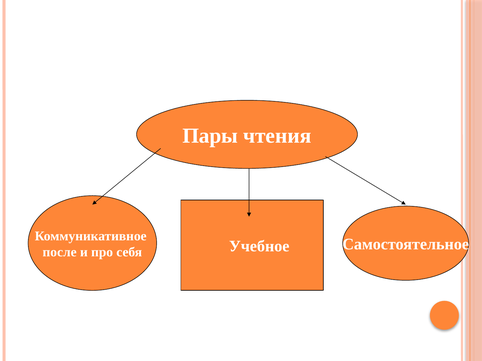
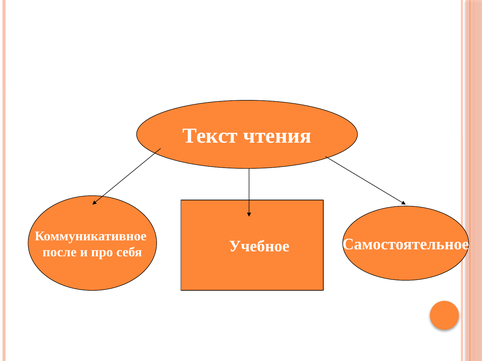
Пары: Пары -> Текст (210, 136)
